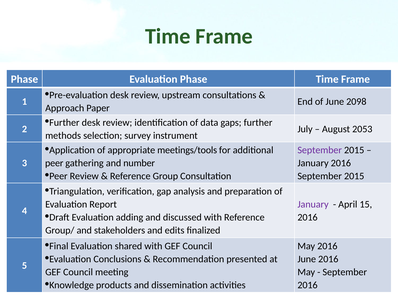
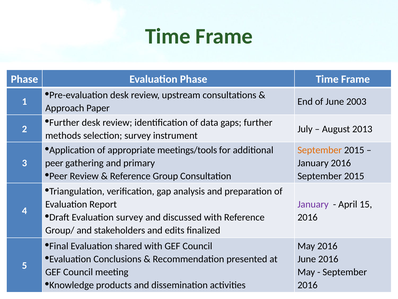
2098: 2098 -> 2003 (356, 102)
2053: 2053 -> 2013 (362, 129)
September colour: purple -> orange (320, 150)
number: number -> primary (139, 163)
Evaluation adding: adding -> survey (130, 217)
